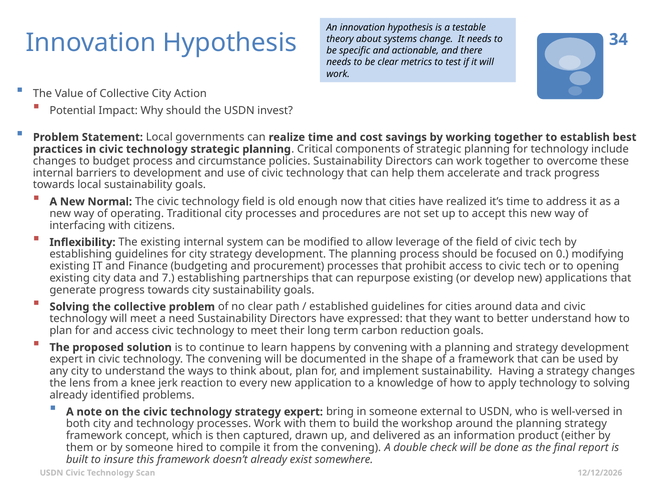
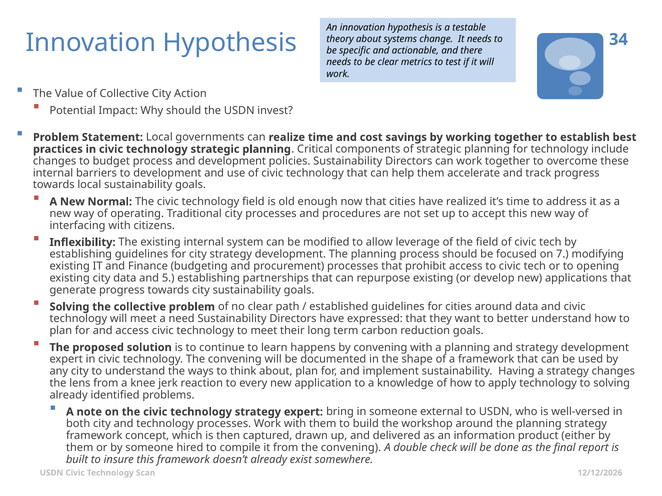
and circumstance: circumstance -> development (232, 161)
0: 0 -> 7 (562, 254)
7: 7 -> 5 (168, 278)
